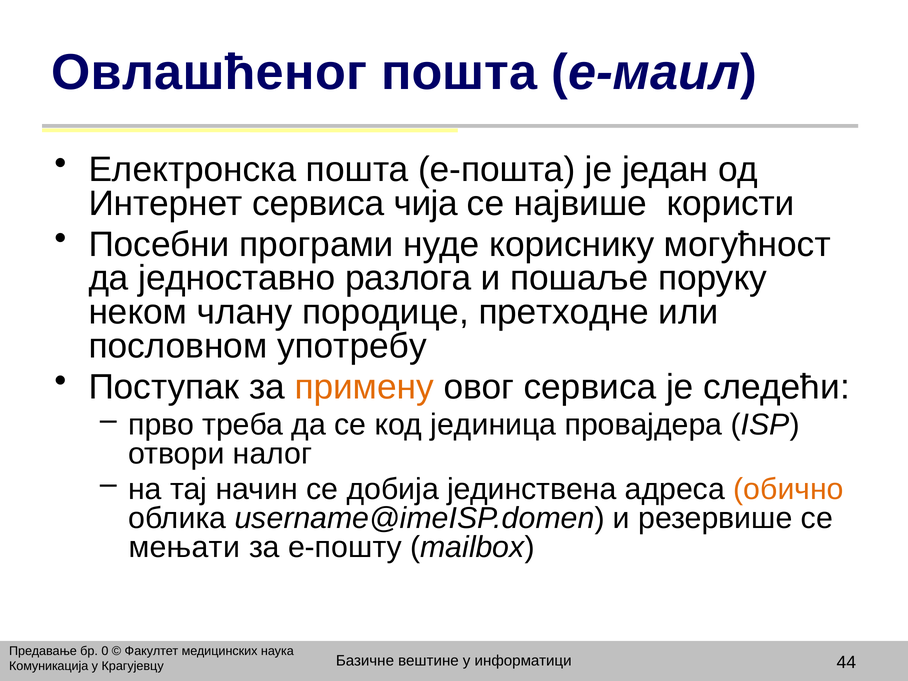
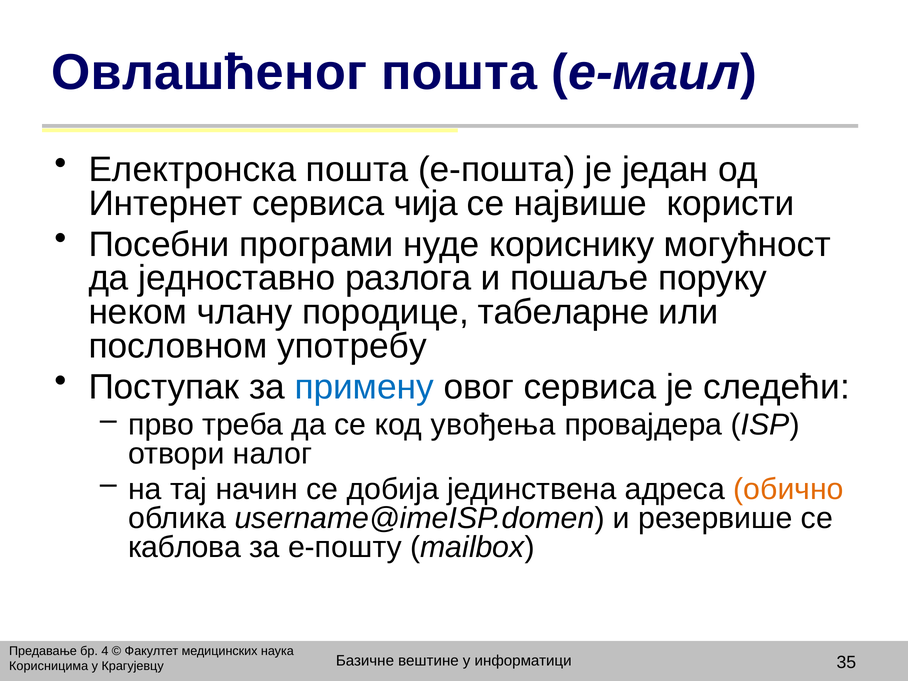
претходне: претходне -> табеларне (564, 312)
примену colour: orange -> blue (364, 387)
јединица: јединица -> увођења (493, 425)
мењати: мењати -> каблова (185, 547)
0: 0 -> 4 (105, 651)
44: 44 -> 35 (846, 662)
Комуникација: Комуникација -> Корисницима (49, 666)
